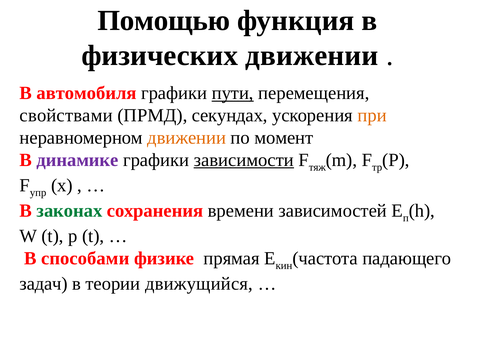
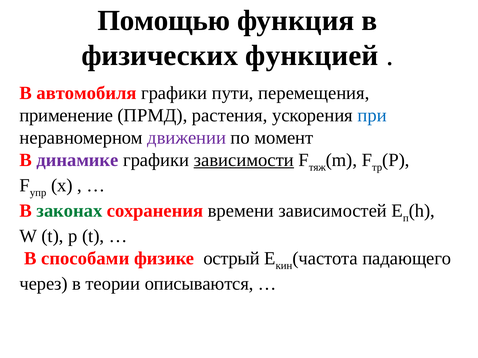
физических движении: движении -> функцией (312, 56)
пути underline: present -> none (233, 93)
свойствами: свойствами -> применение (66, 116)
секундах: секундах -> растения (230, 116)
при colour: orange -> blue (372, 116)
движении colour: orange -> purple (187, 138)
прямая: прямая -> острый (232, 259)
задач: задач -> через (44, 284)
движущийся: движущийся -> описываются (199, 284)
